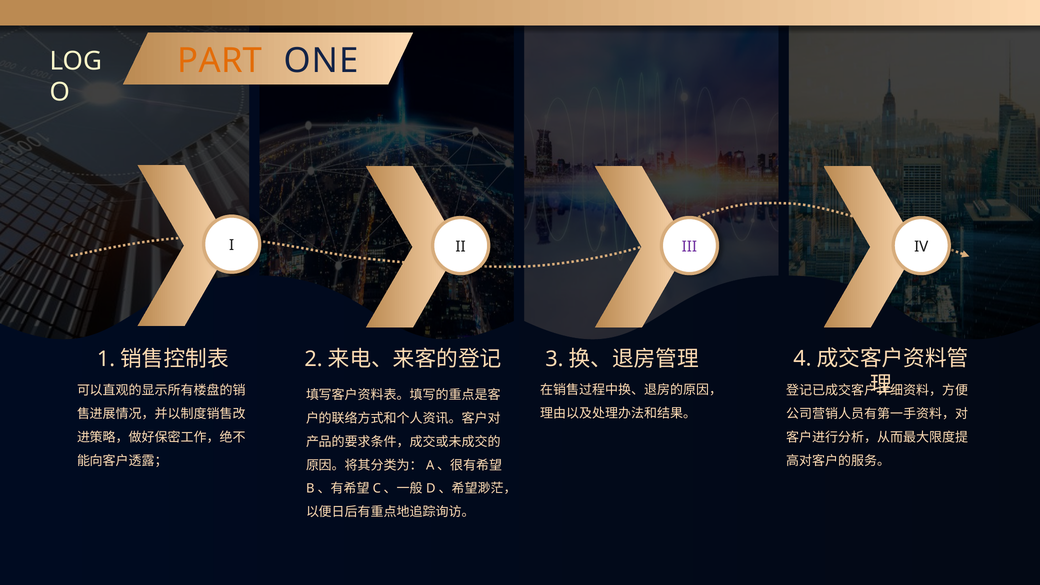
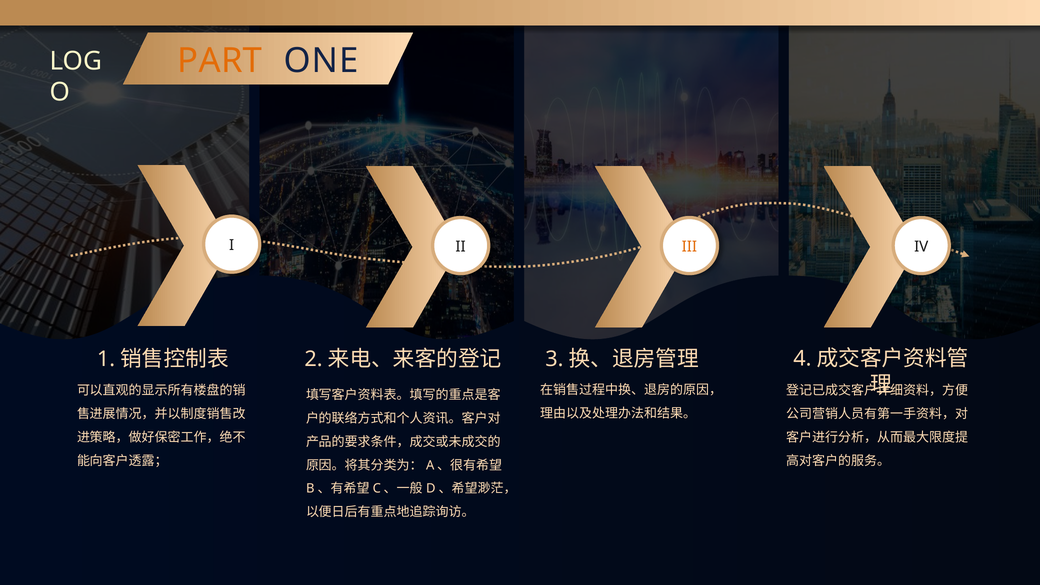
III colour: purple -> orange (689, 247)
